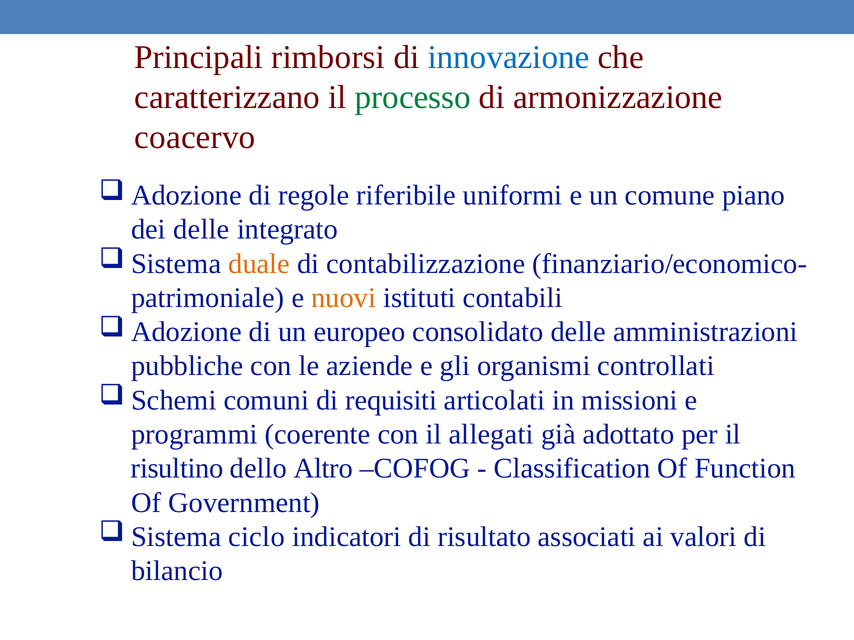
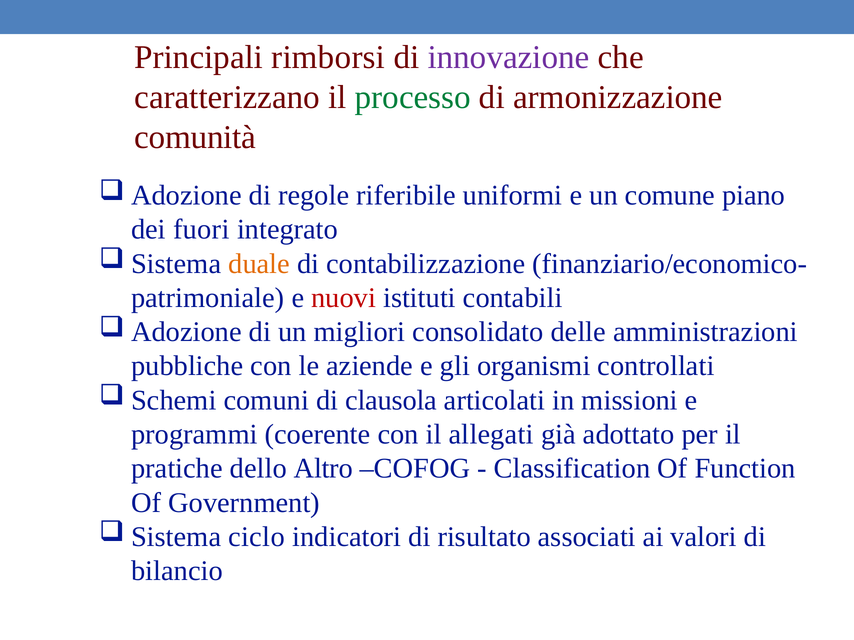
innovazione colour: blue -> purple (509, 57)
coacervo: coacervo -> comunità (195, 137)
dei delle: delle -> fuori (201, 230)
nuovi colour: orange -> red (344, 298)
europeo: europeo -> migliori (360, 332)
requisiti: requisiti -> clausola (391, 401)
risultino: risultino -> pratiche (177, 469)
